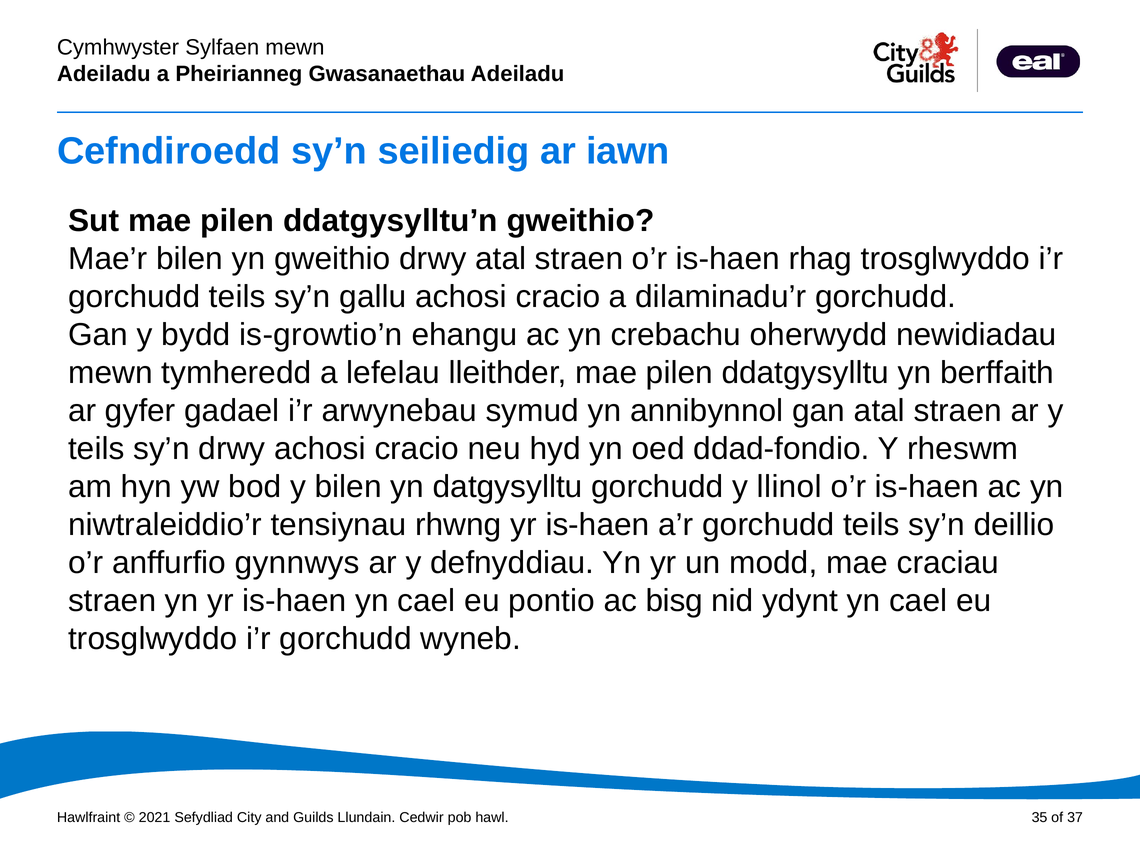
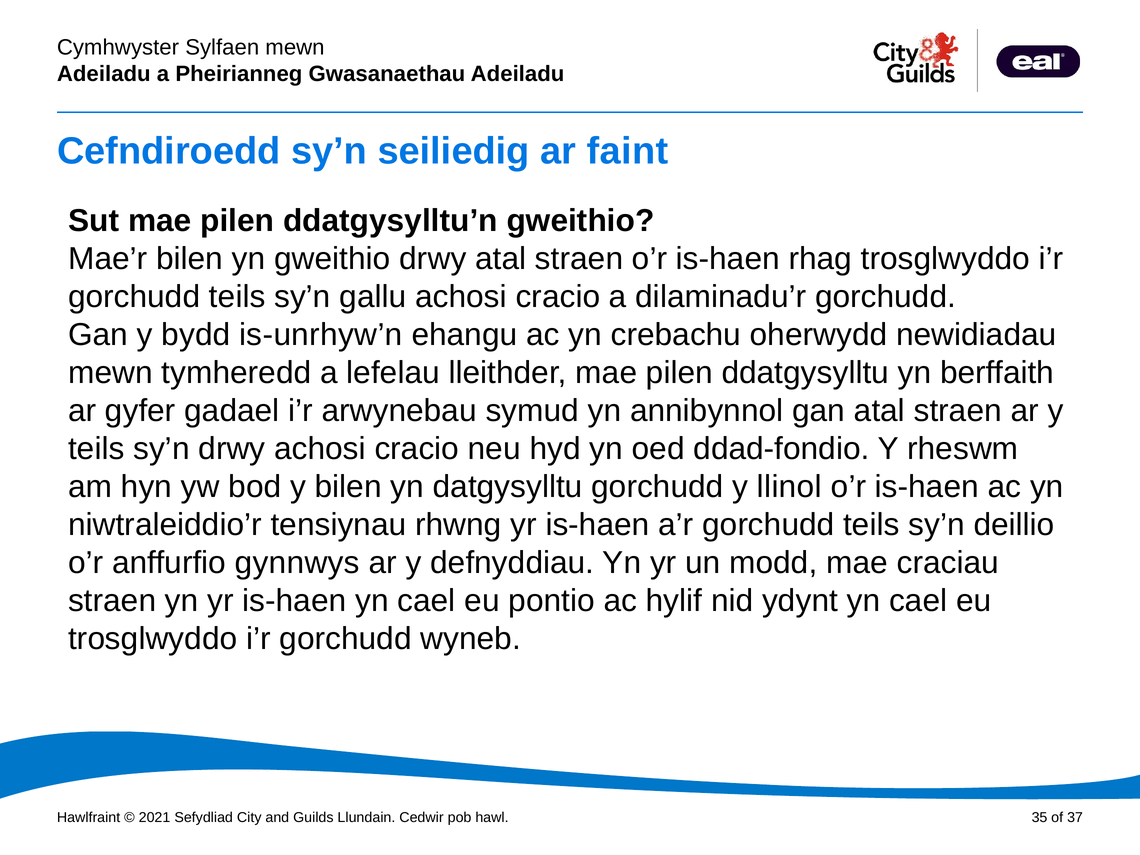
iawn: iawn -> faint (627, 151)
is-growtio’n: is-growtio’n -> is-unrhyw’n (321, 335)
bisg: bisg -> hylif (674, 601)
